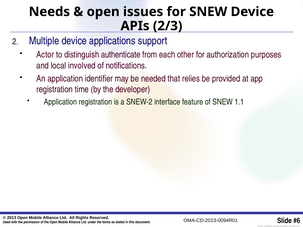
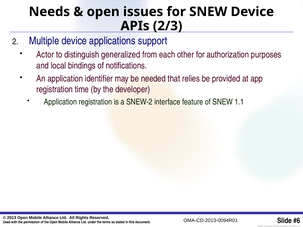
authenticate: authenticate -> generalized (121, 55)
involved: involved -> bindings (82, 66)
